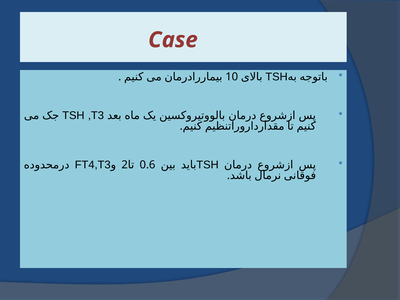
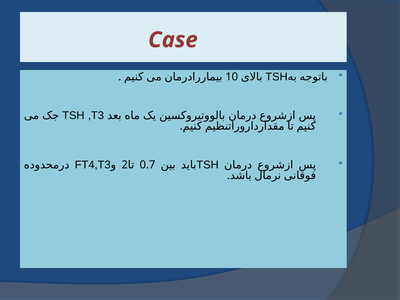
0.6: 0.6 -> 0.7 (148, 165)
